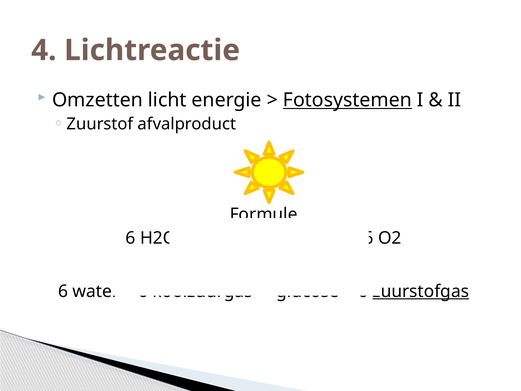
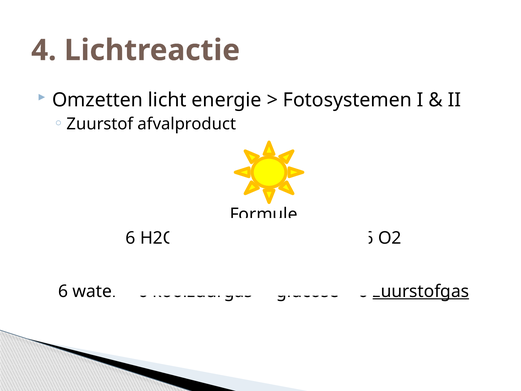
Fotosystemen underline: present -> none (347, 100)
